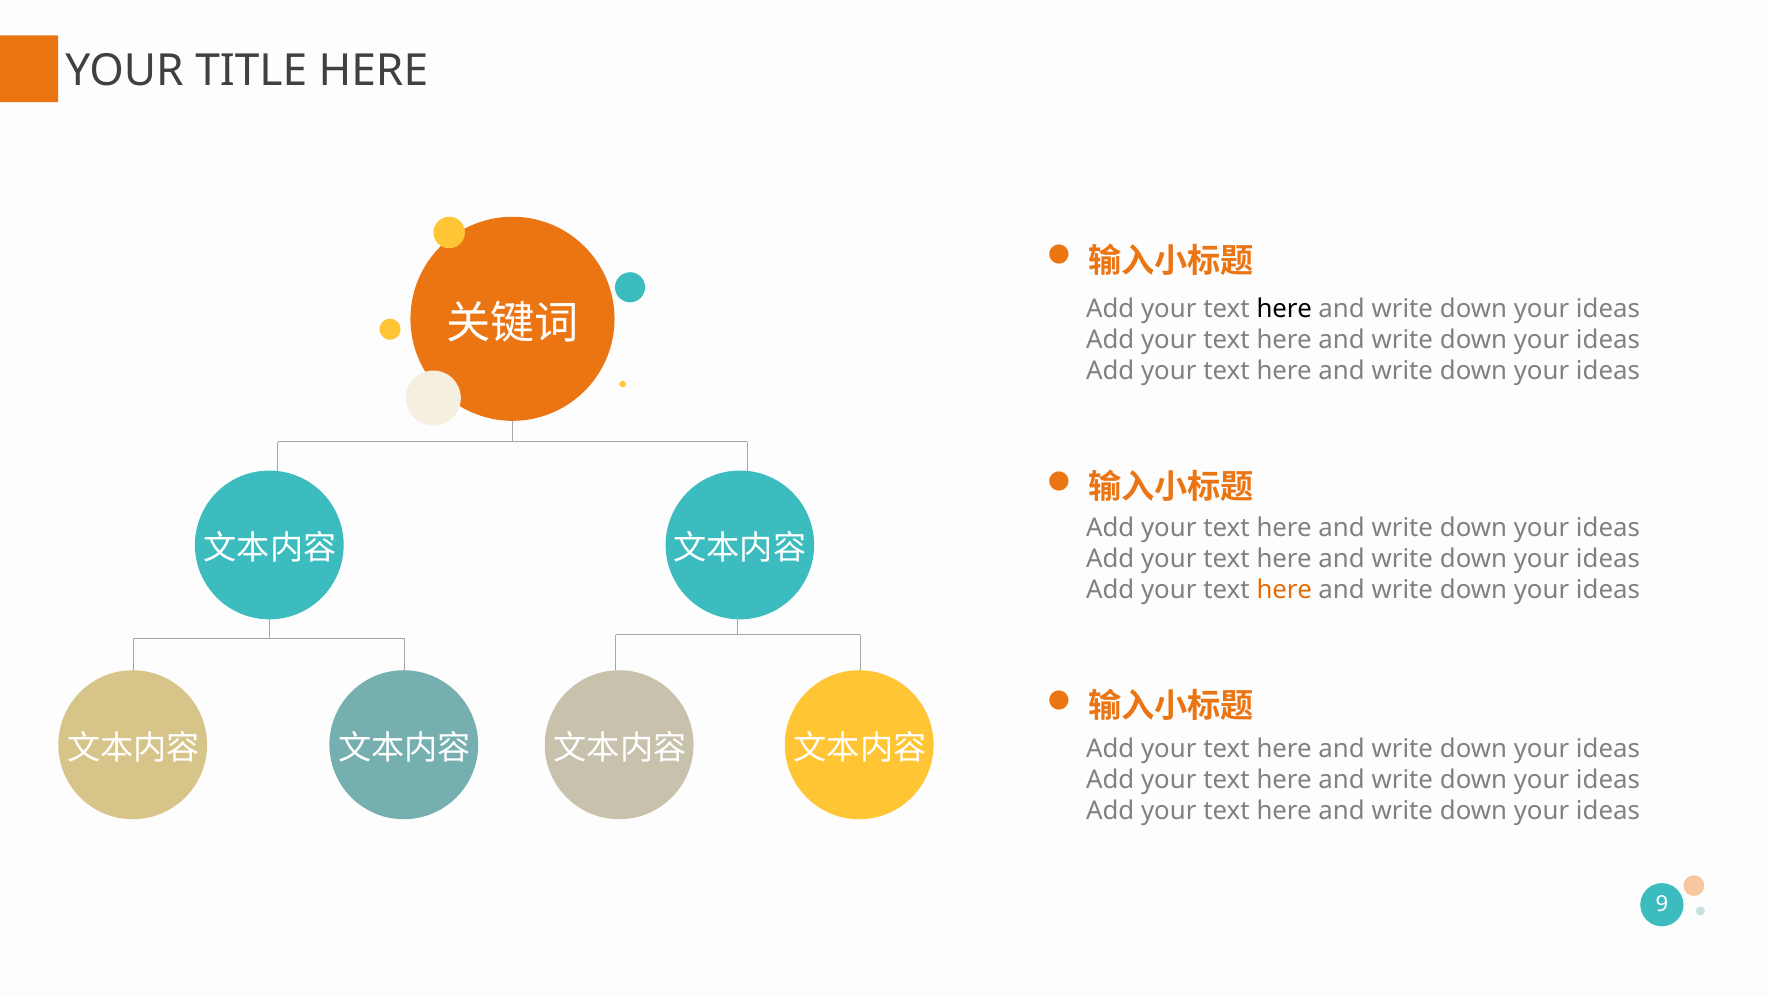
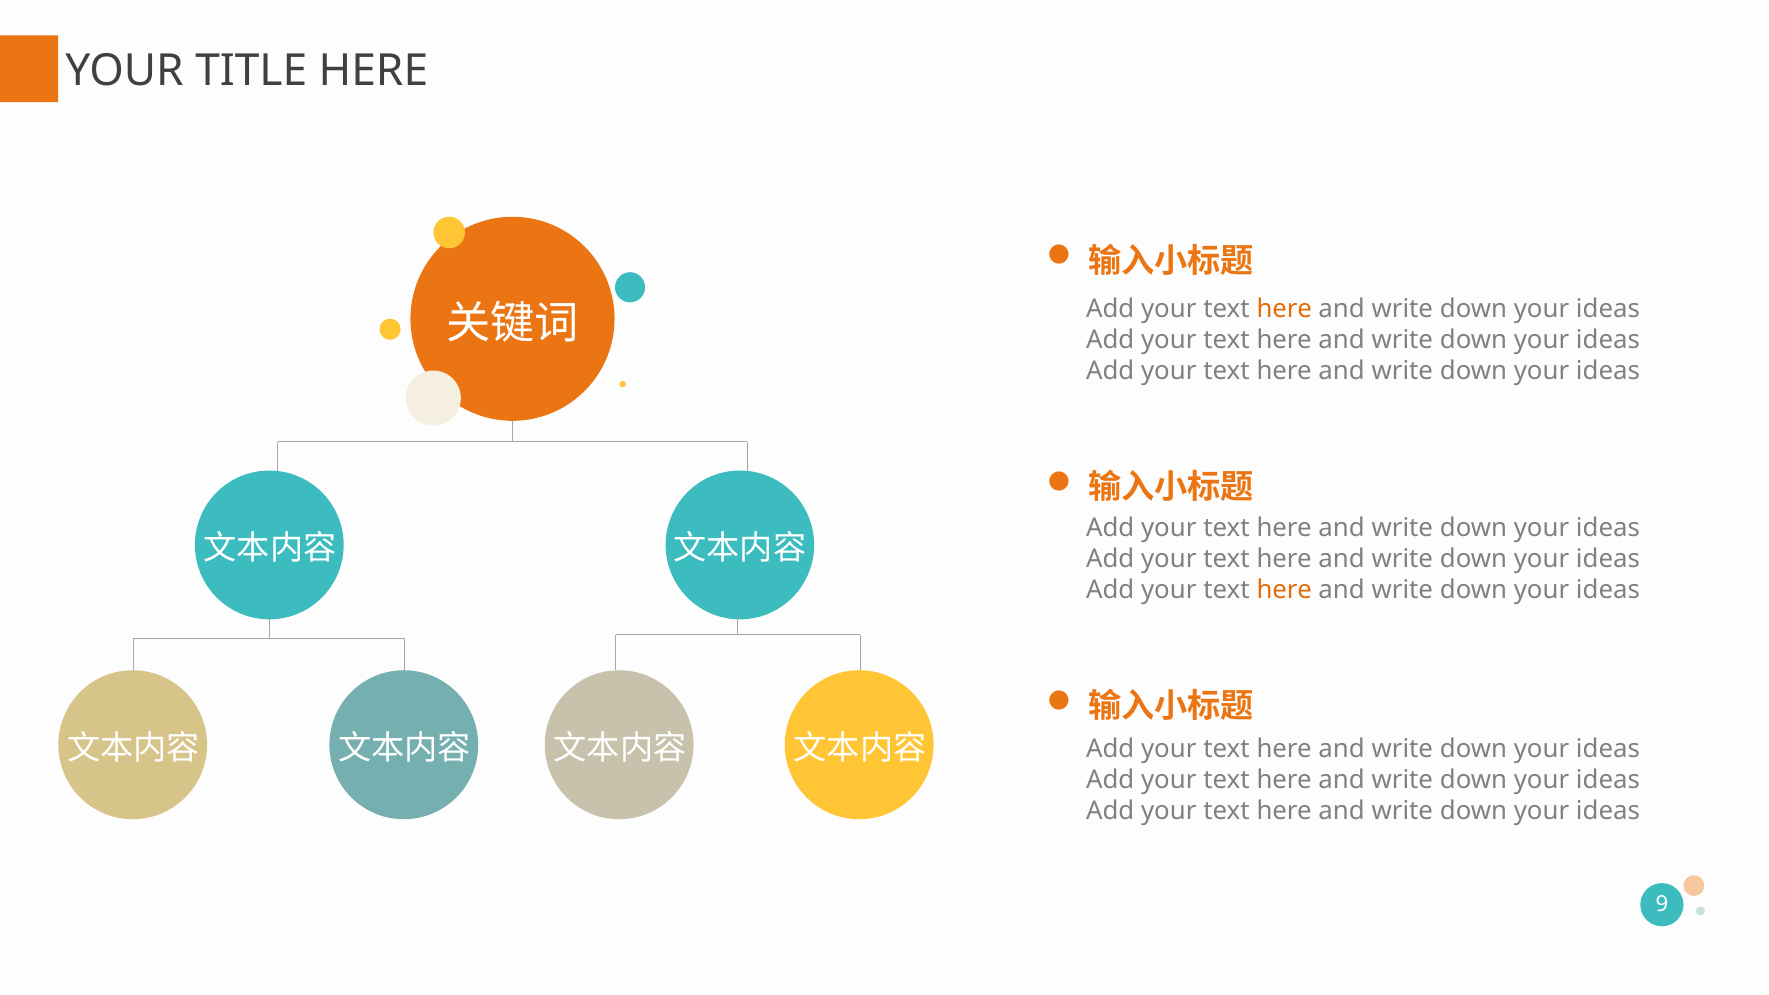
here colour: black -> orange (1284, 309)
